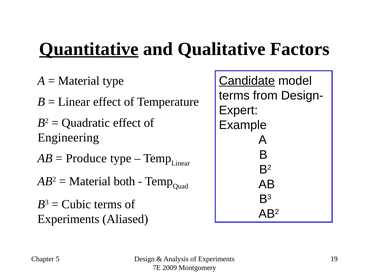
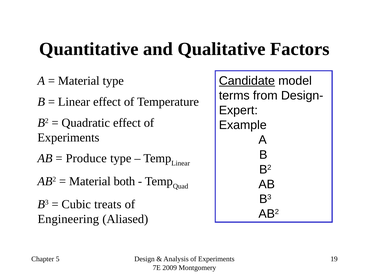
Quantitative underline: present -> none (89, 49)
Engineering: Engineering -> Experiments (68, 137)
Cubic terms: terms -> treats (108, 204)
Experiments: Experiments -> Engineering (68, 219)
